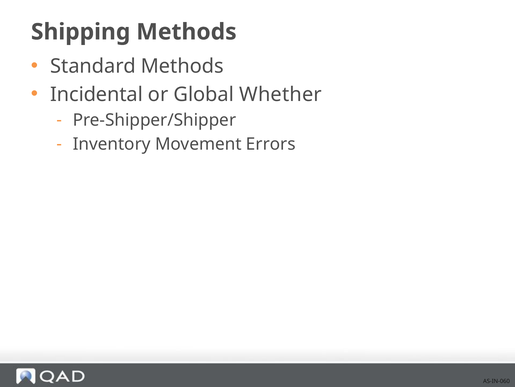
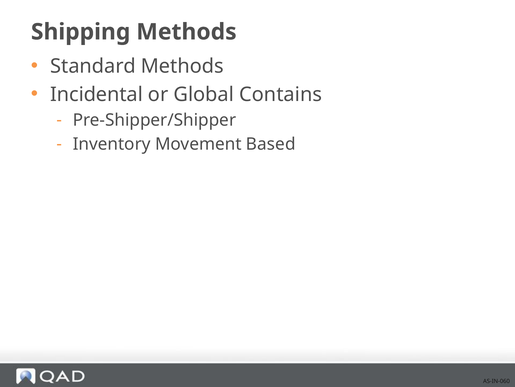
Whether: Whether -> Contains (281, 94)
Errors: Errors -> Based (271, 144)
